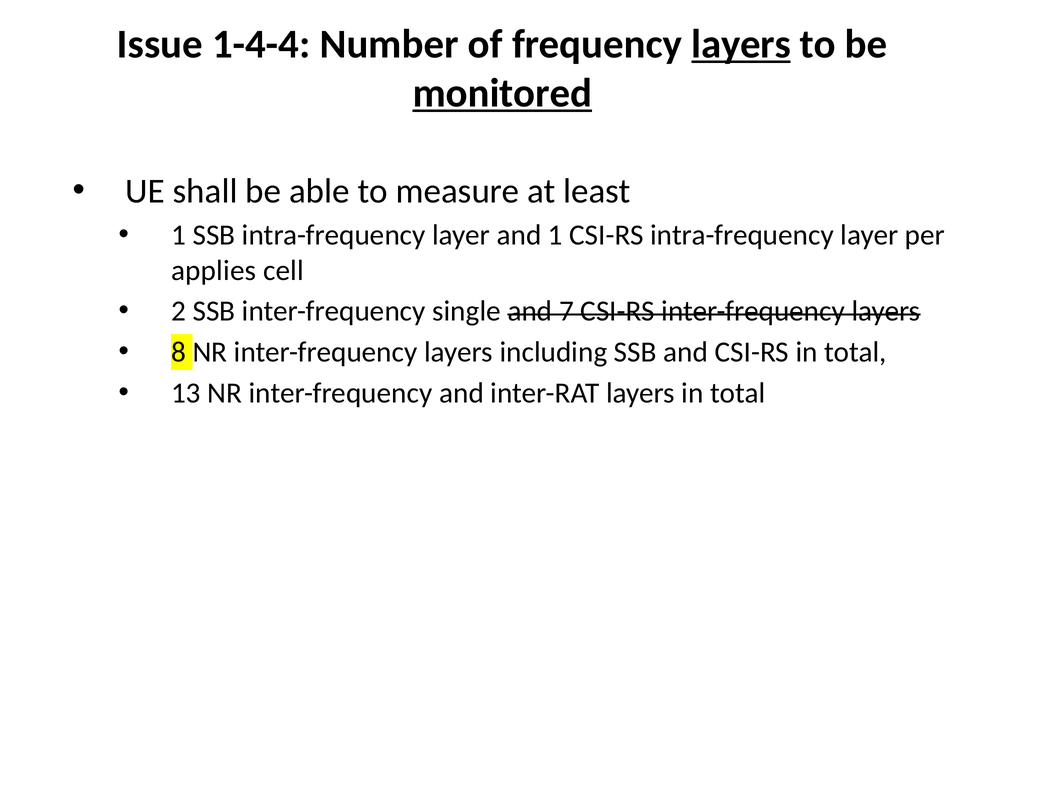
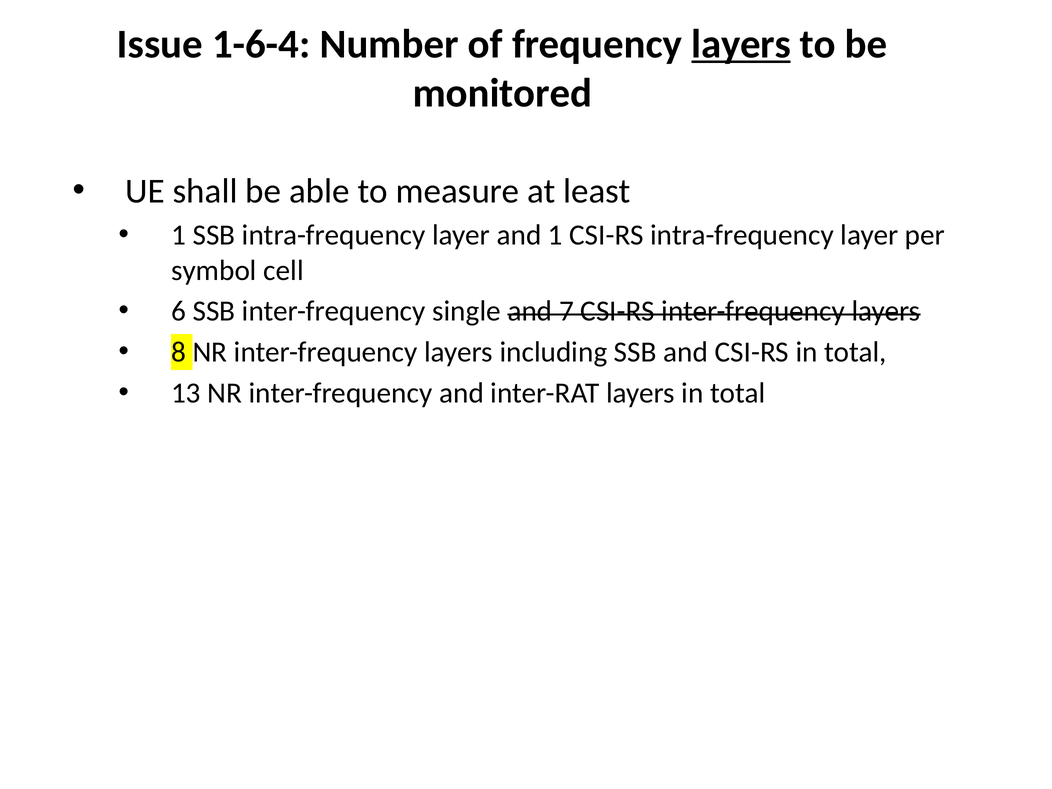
1-4-4: 1-4-4 -> 1-6-4 (261, 44)
monitored underline: present -> none (502, 93)
applies: applies -> symbol (214, 270)
2: 2 -> 6 (179, 311)
